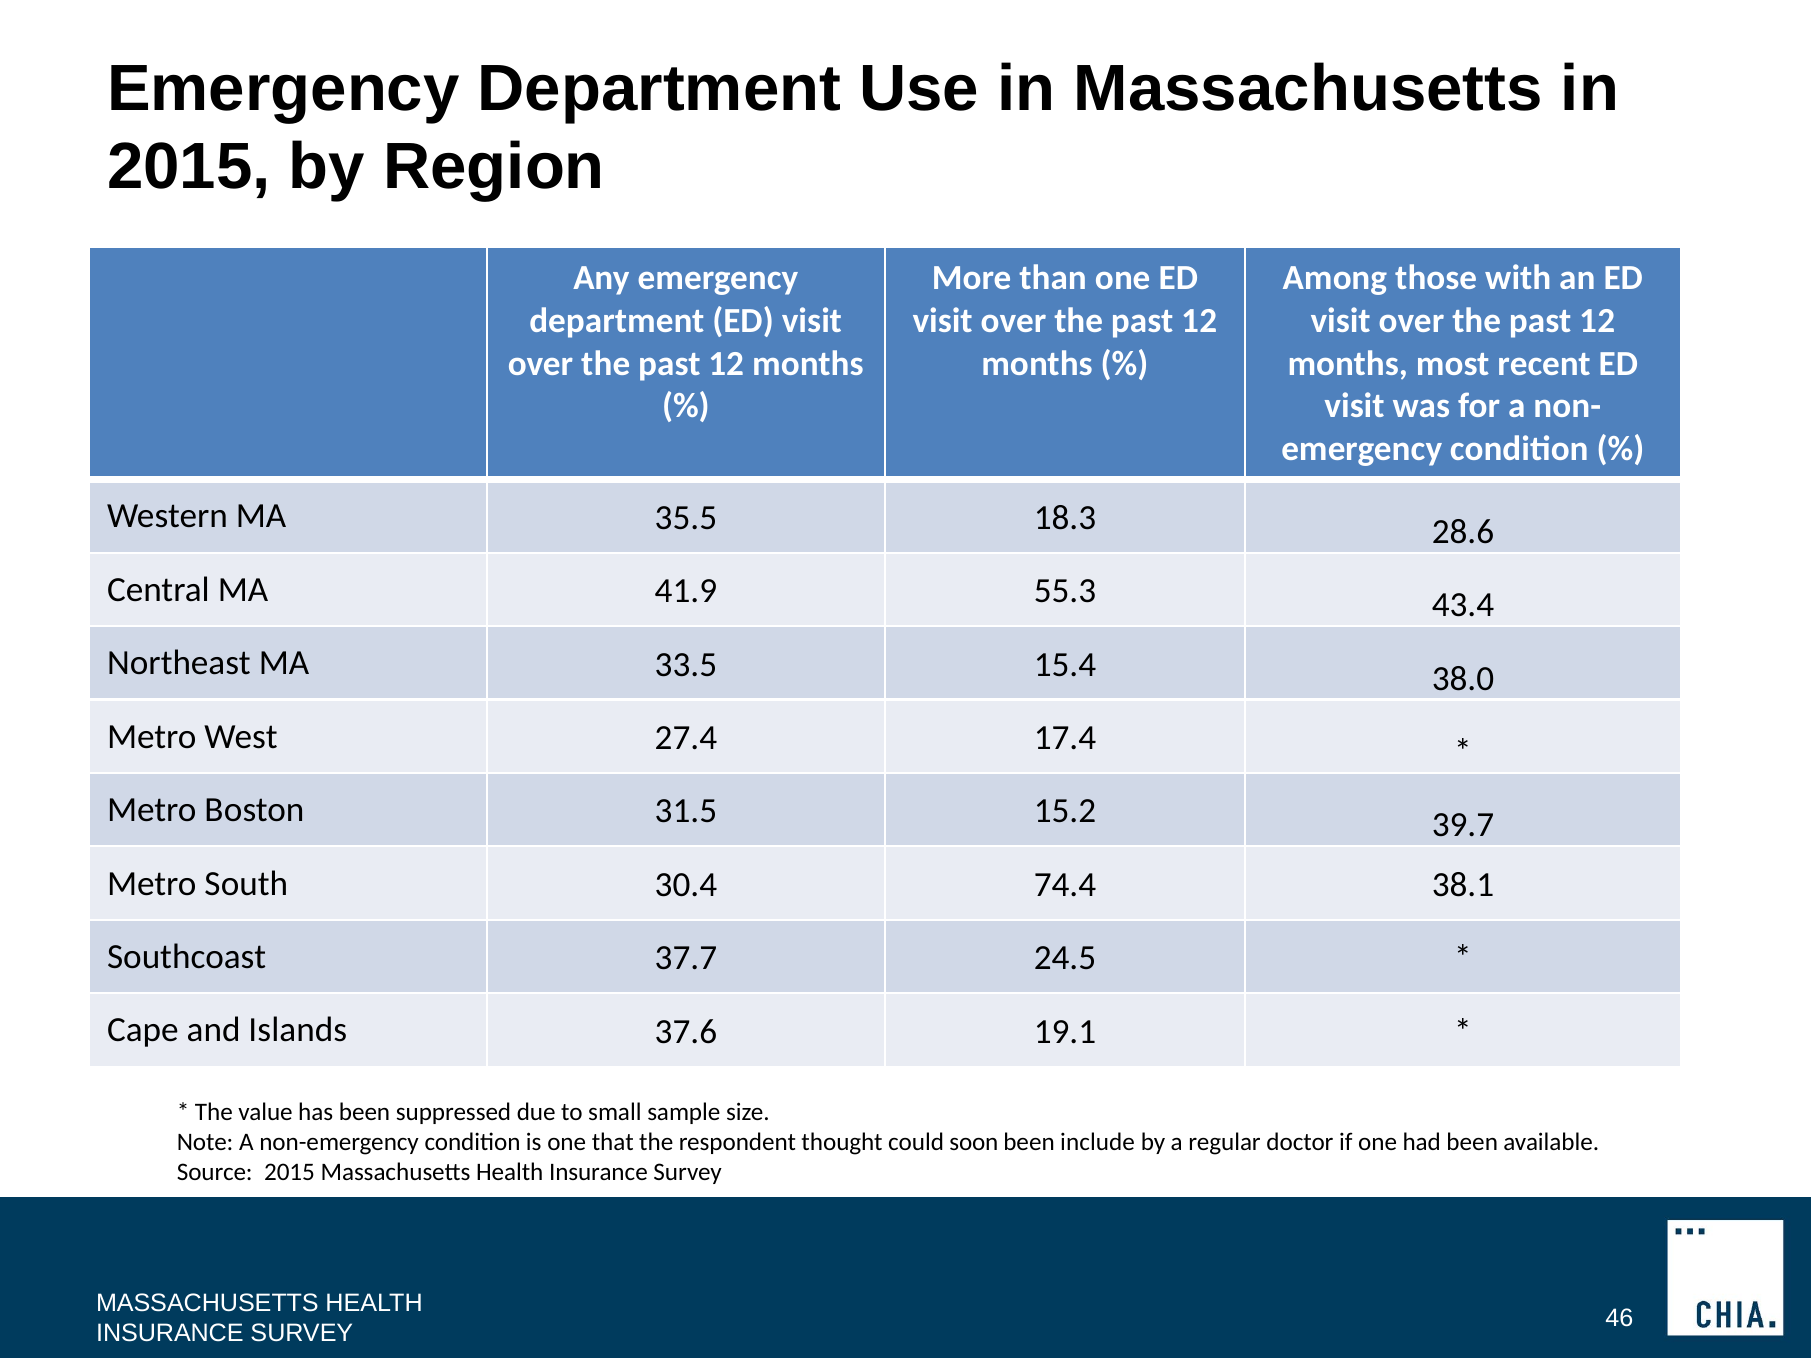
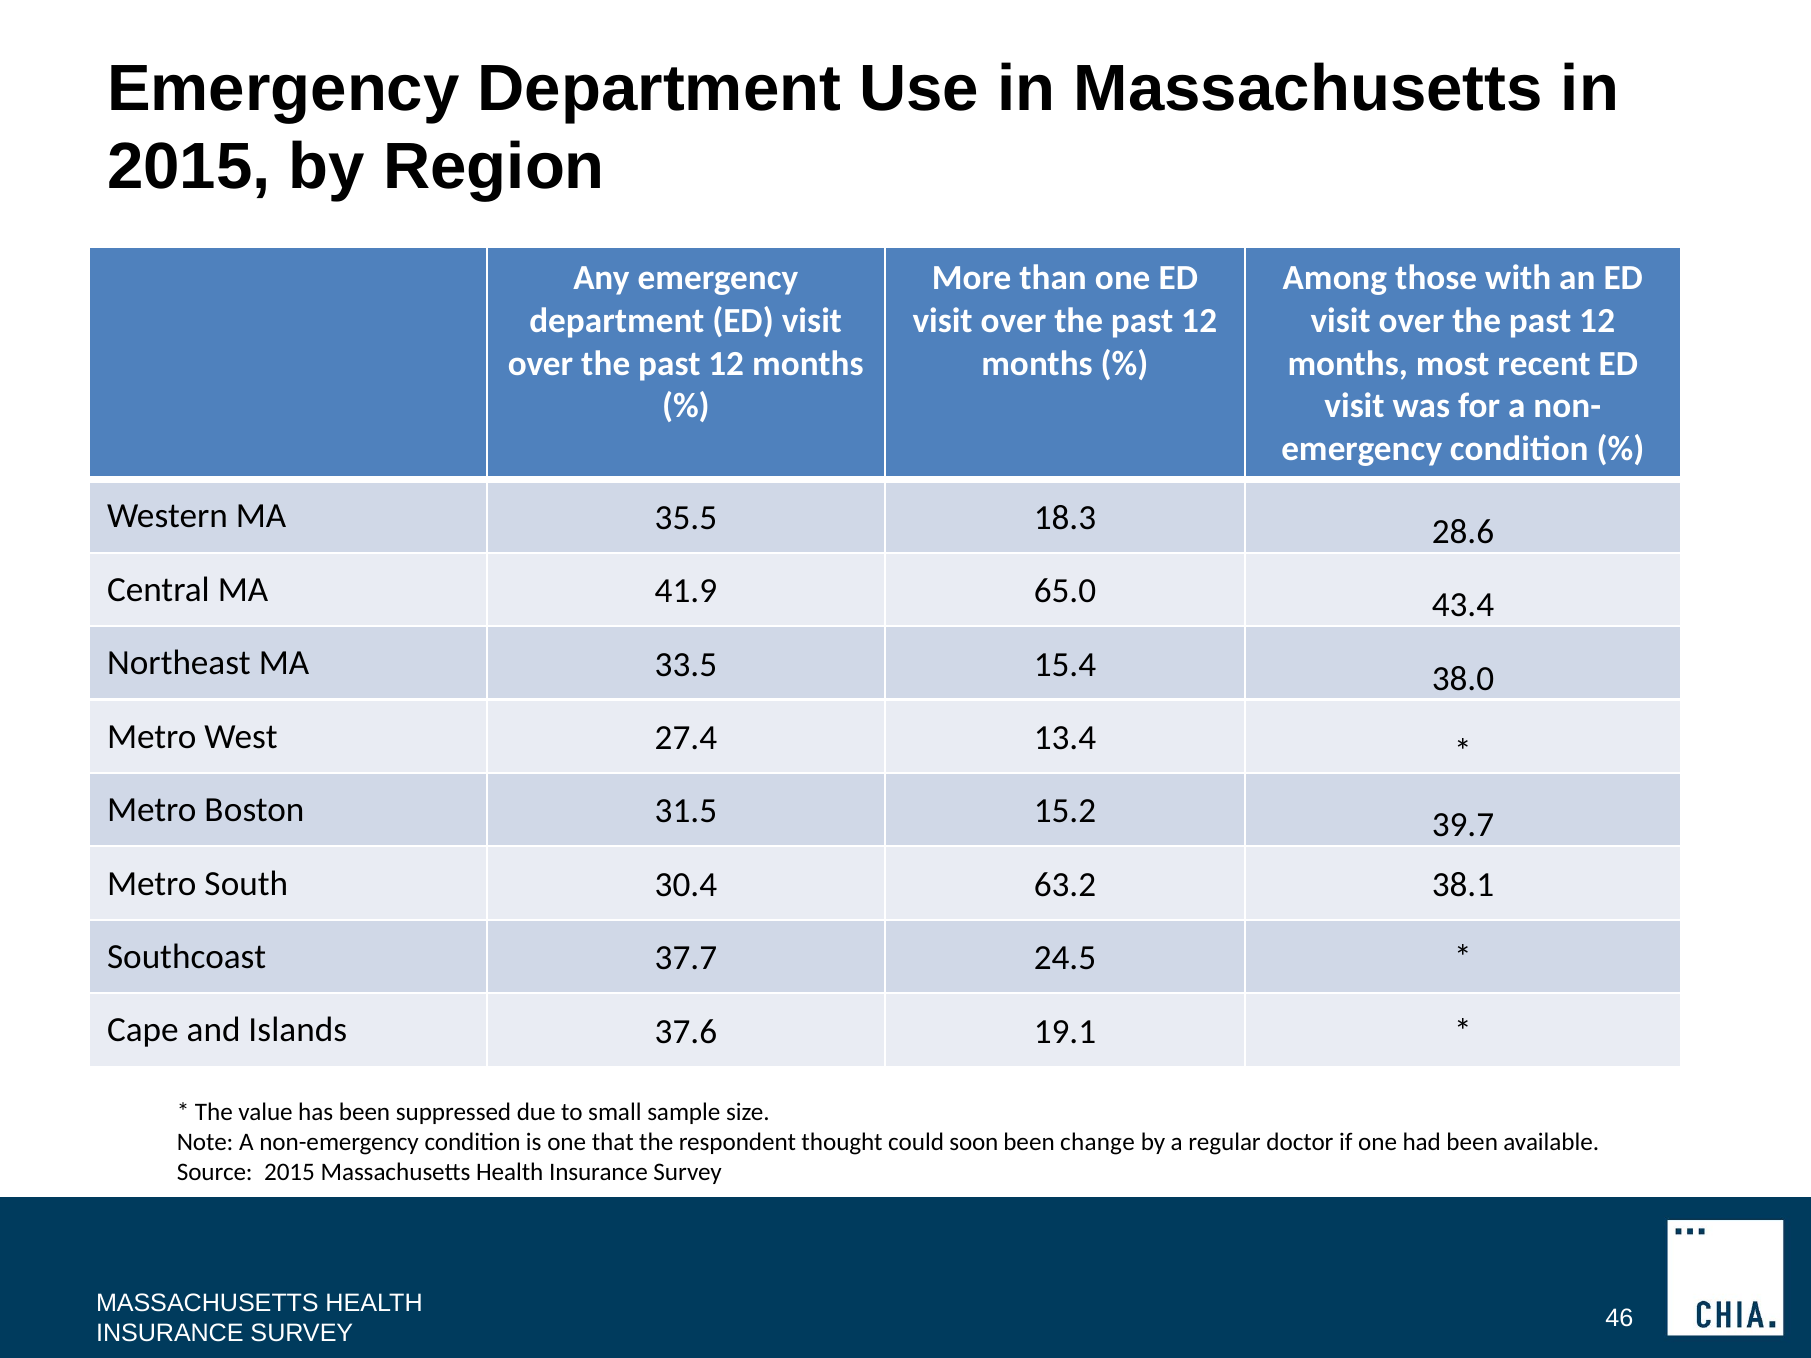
55.3: 55.3 -> 65.0 (1065, 591)
17.4: 17.4 -> 13.4 (1065, 738)
74.4: 74.4 -> 63.2 (1065, 885)
include: include -> change (1098, 1143)
